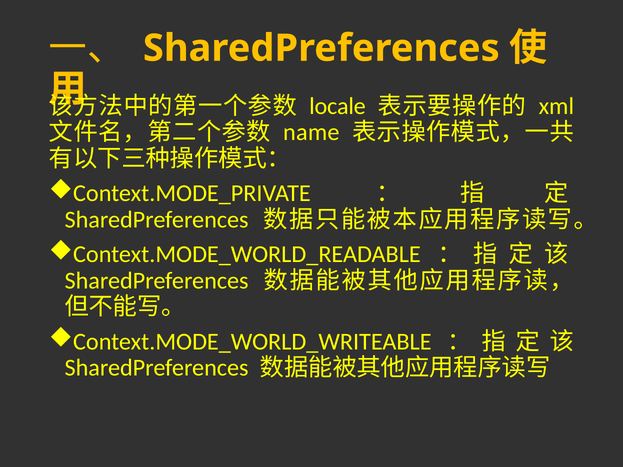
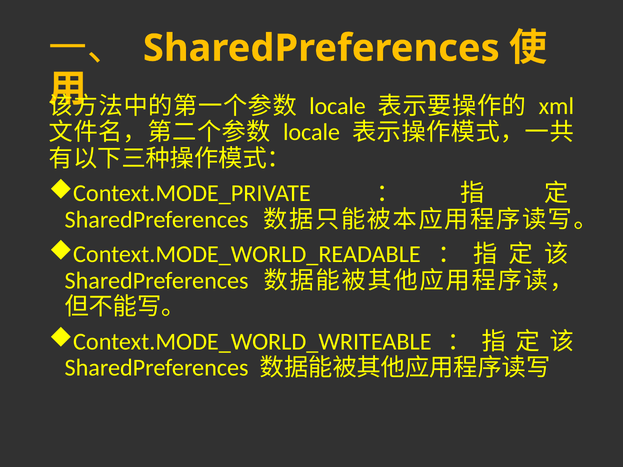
name: name -> locale (312, 133)
